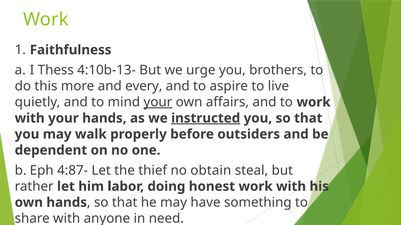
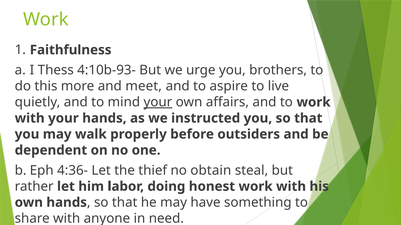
4:10b-13-: 4:10b-13- -> 4:10b-93- (107, 70)
every: every -> meet (144, 86)
instructed underline: present -> none (206, 118)
4:87-: 4:87- -> 4:36- (73, 171)
